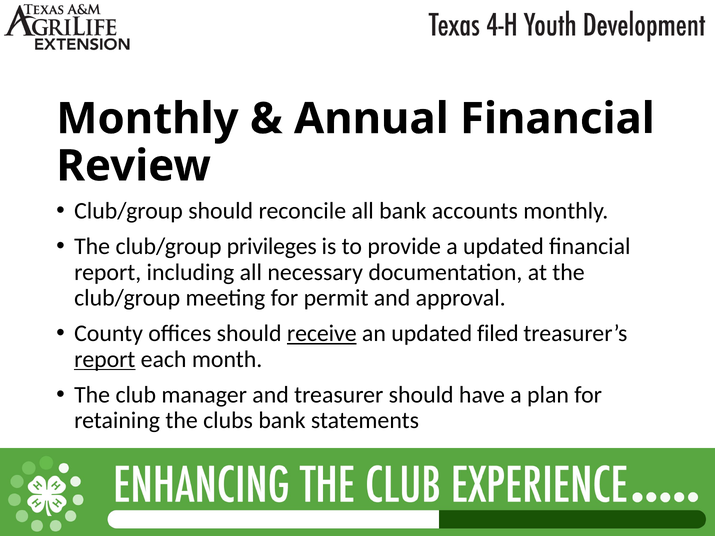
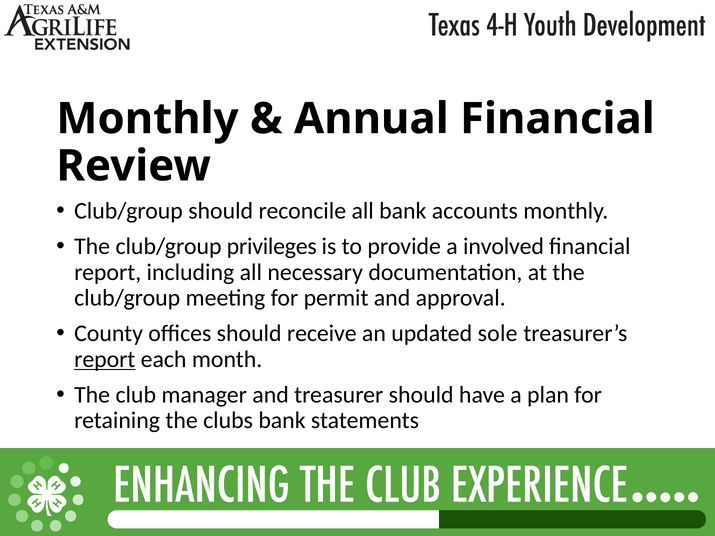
a updated: updated -> involved (504, 247)
receive underline: present -> none (322, 334)
filed: filed -> sole (498, 334)
